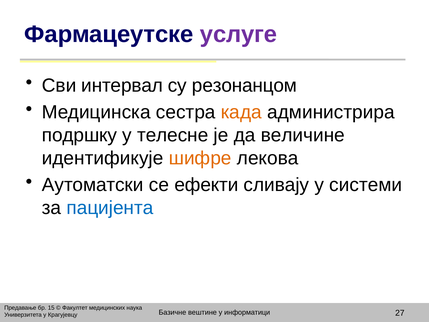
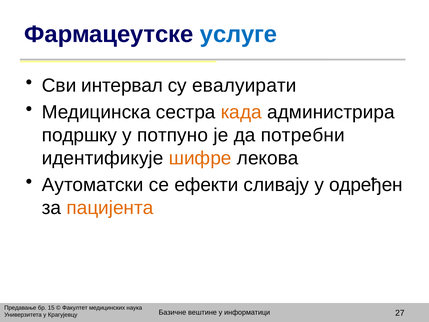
услуге colour: purple -> blue (239, 34)
резонанцом: резонанцом -> евалуирати (244, 86)
телесне: телесне -> потпуно (173, 135)
величине: величине -> потребни (303, 135)
системи: системи -> одређен (366, 185)
пацијента colour: blue -> orange (110, 208)
